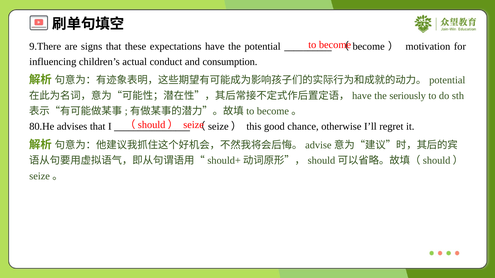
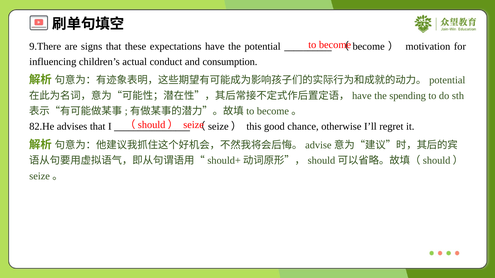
seriously: seriously -> spending (408, 96)
80.He: 80.He -> 82.He (42, 127)
